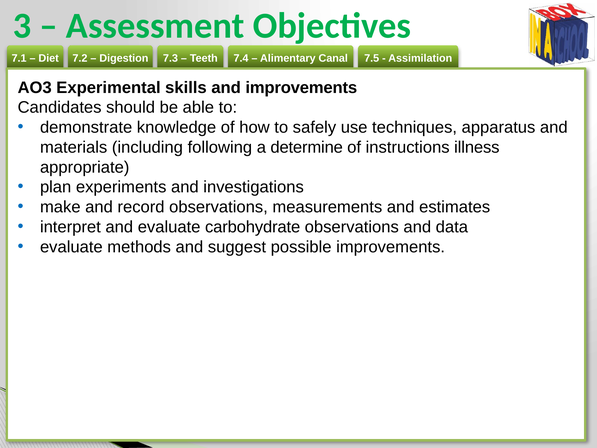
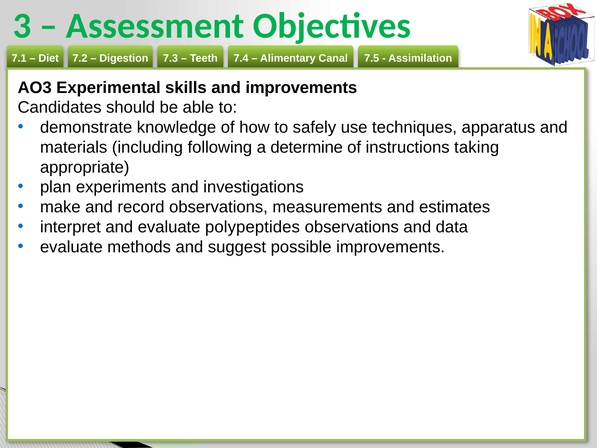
illness: illness -> taking (477, 147)
carbohydrate: carbohydrate -> polypeptides (252, 227)
